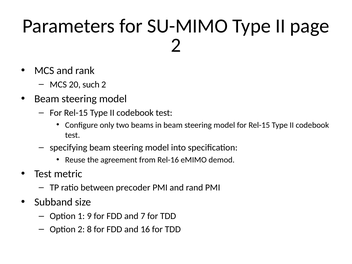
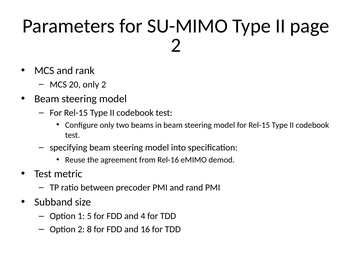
20 such: such -> only (91, 84)
9: 9 -> 5 (89, 216)
7: 7 -> 4 (143, 216)
